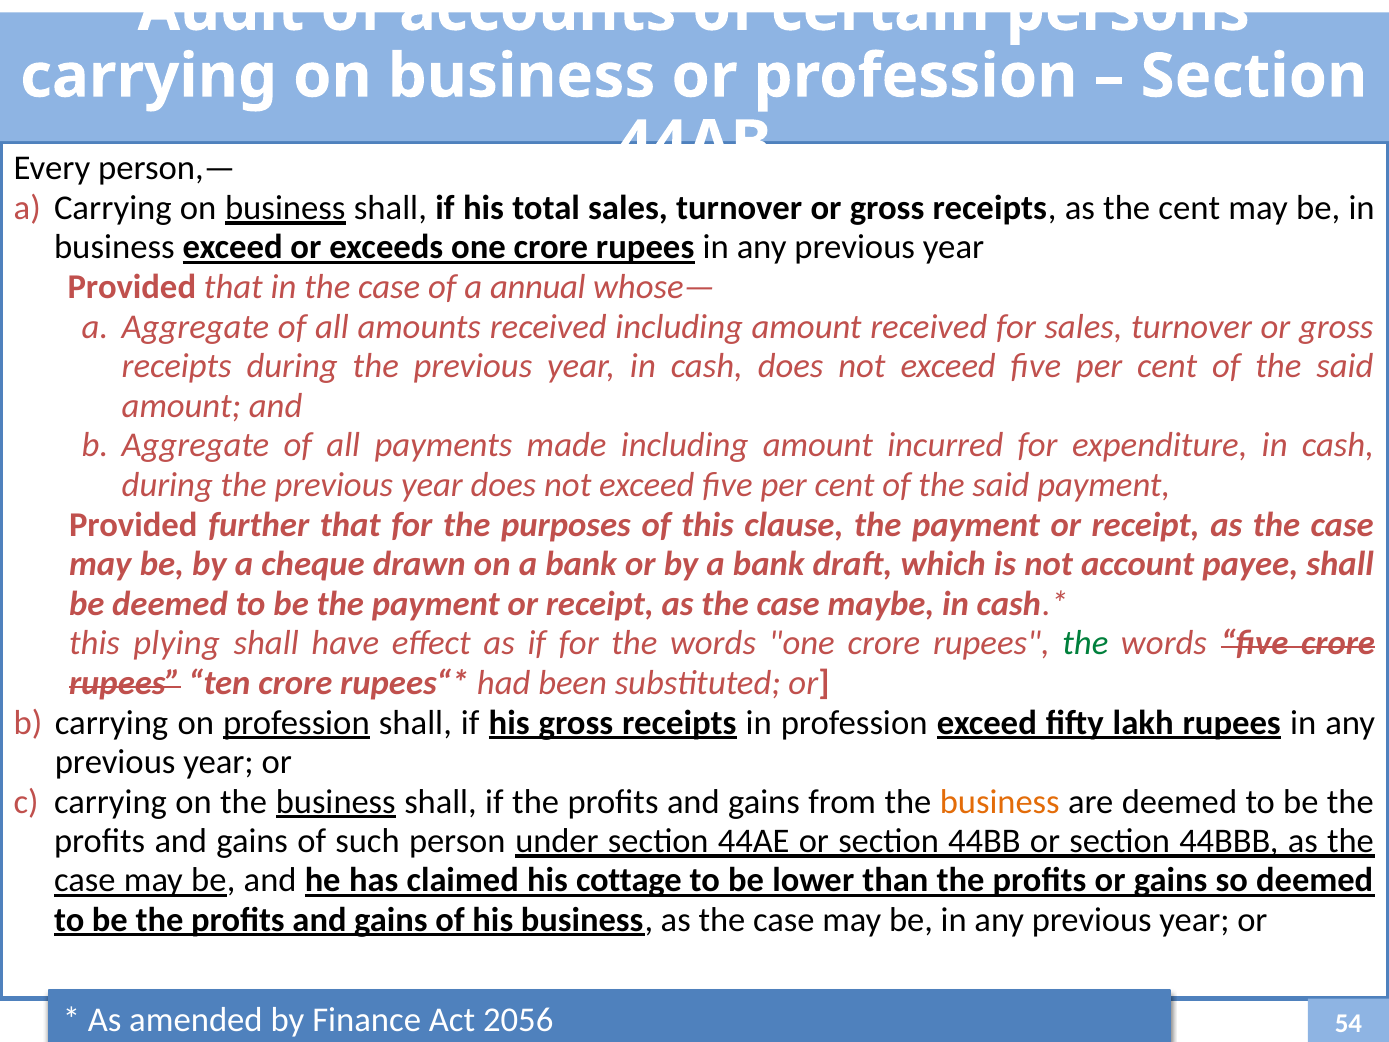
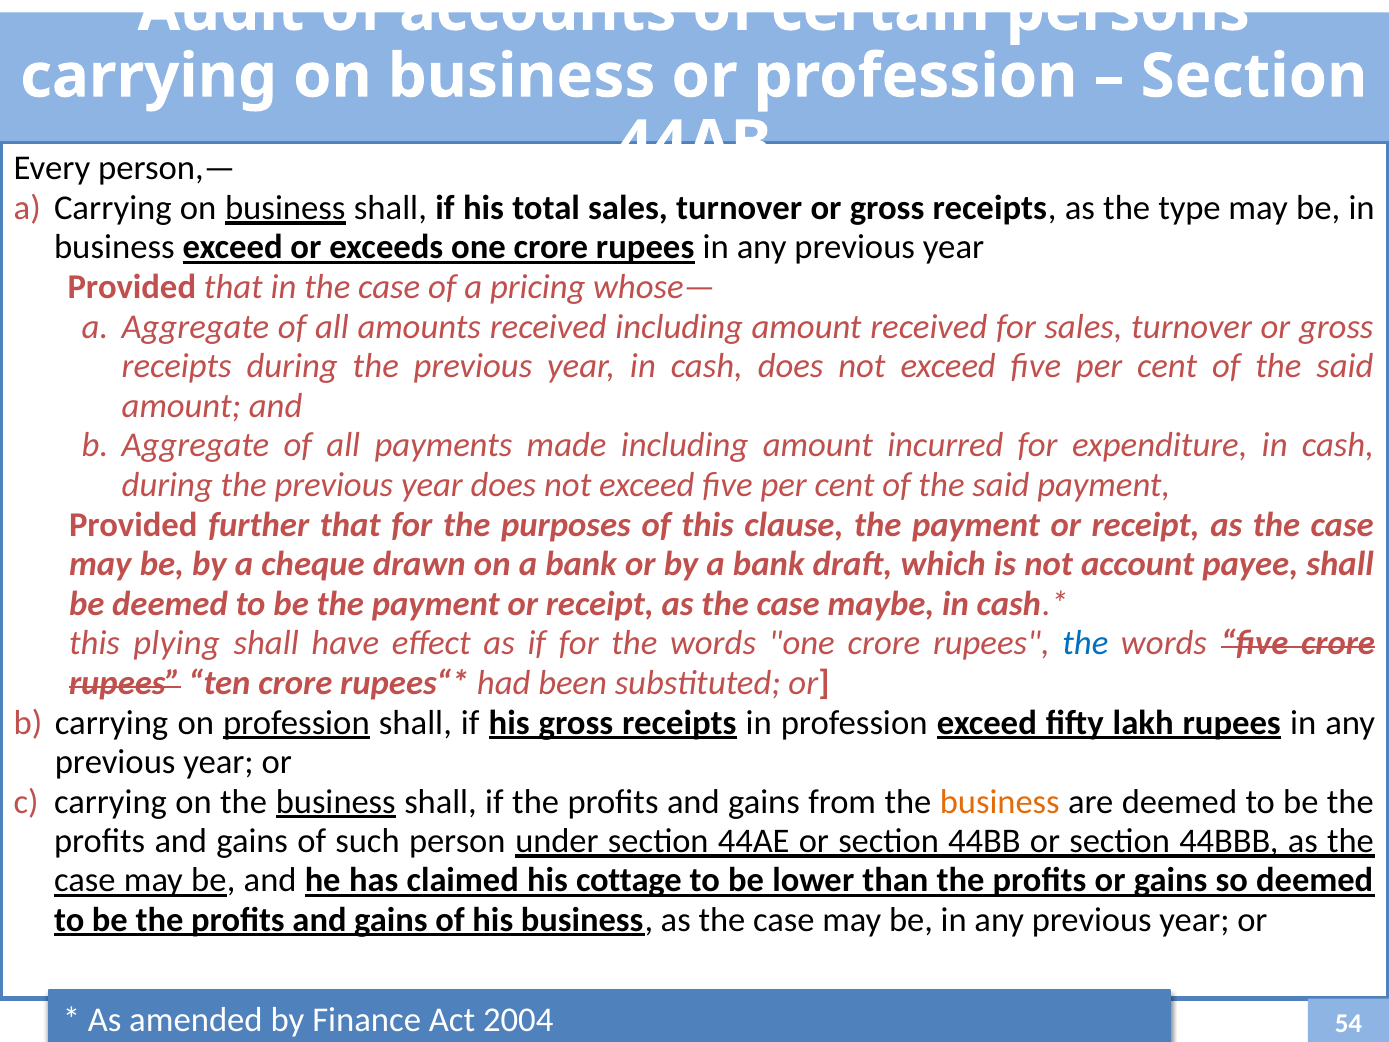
the cent: cent -> type (1190, 208)
annual: annual -> pricing (538, 287)
the colour: green -> blue (1085, 643)
2056: 2056 -> 2004 (518, 1020)
